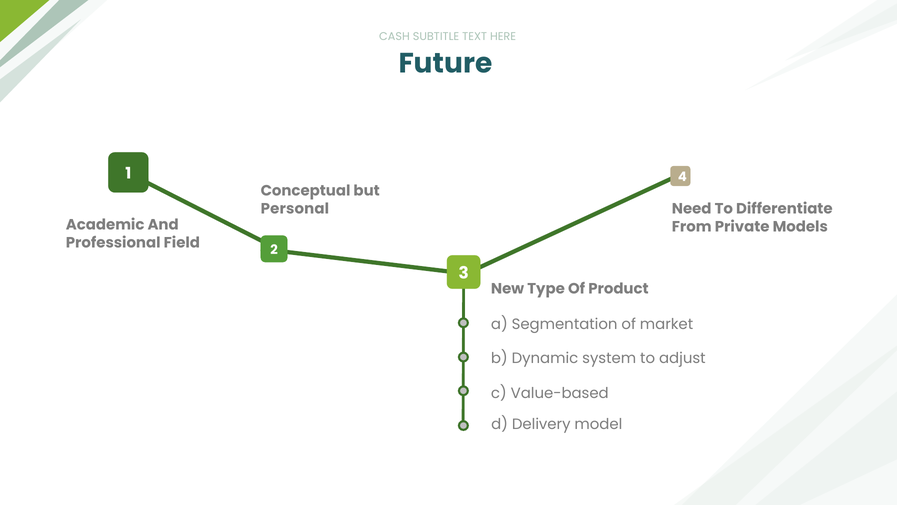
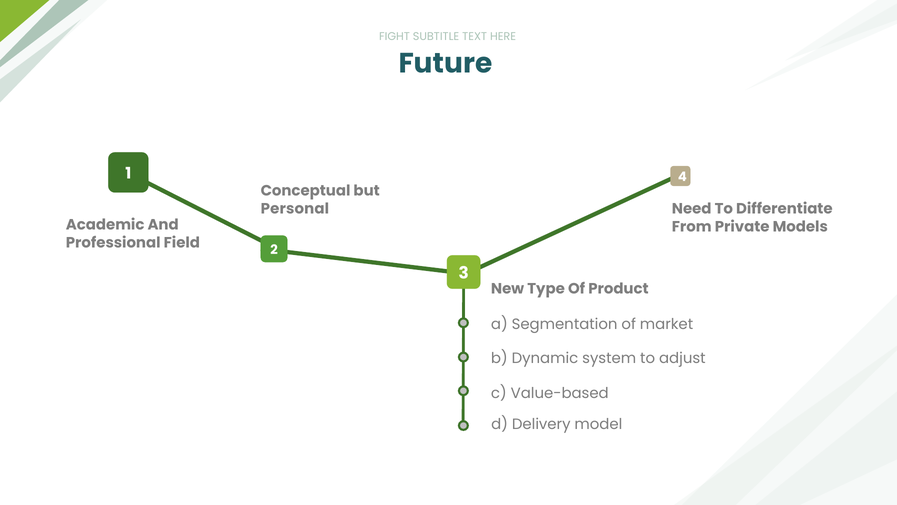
CASH: CASH -> FIGHT (394, 37)
